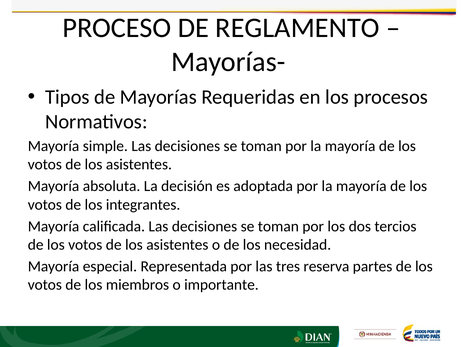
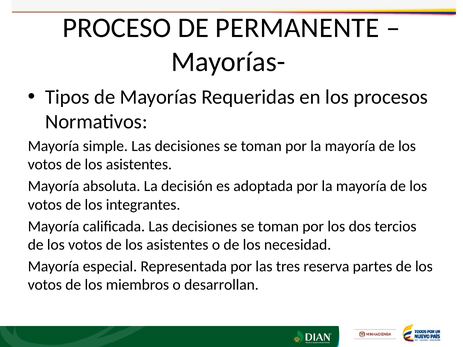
REGLAMENTO: REGLAMENTO -> PERMANENTE (297, 28)
importante: importante -> desarrollan (221, 285)
